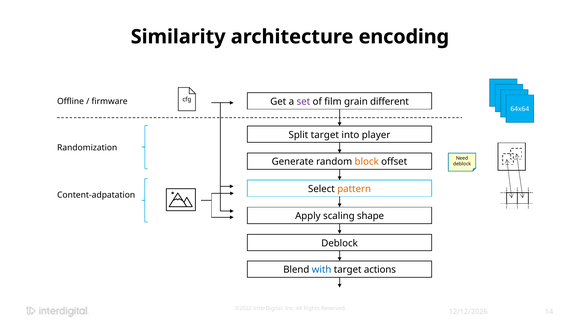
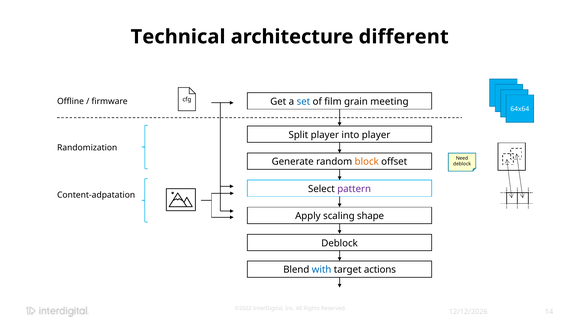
Similarity: Similarity -> Technical (178, 37)
encoding: encoding -> different (404, 37)
set colour: purple -> blue (303, 102)
different: different -> meeting (389, 102)
Split target: target -> player (325, 135)
pattern colour: orange -> purple (354, 189)
